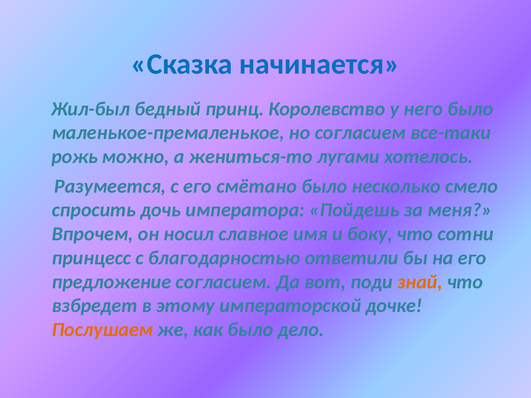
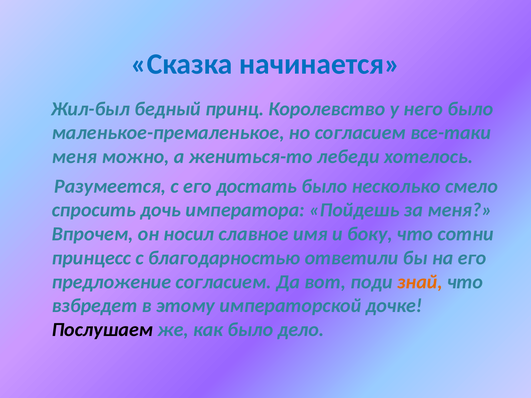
рожь: рожь -> меня (75, 157)
лугами: лугами -> лебеди (348, 157)
смётано: смётано -> достать (257, 186)
Послушаем colour: orange -> black (102, 330)
